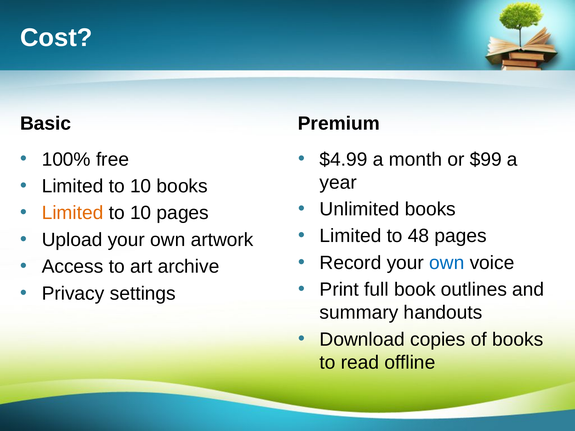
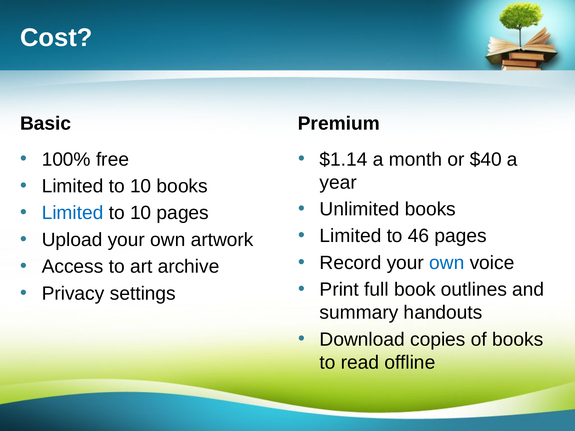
$4.99: $4.99 -> $1.14 (344, 159)
$99: $99 -> $40 (486, 159)
Limited colour: orange -> blue (73, 213)
48: 48 -> 46 (419, 236)
